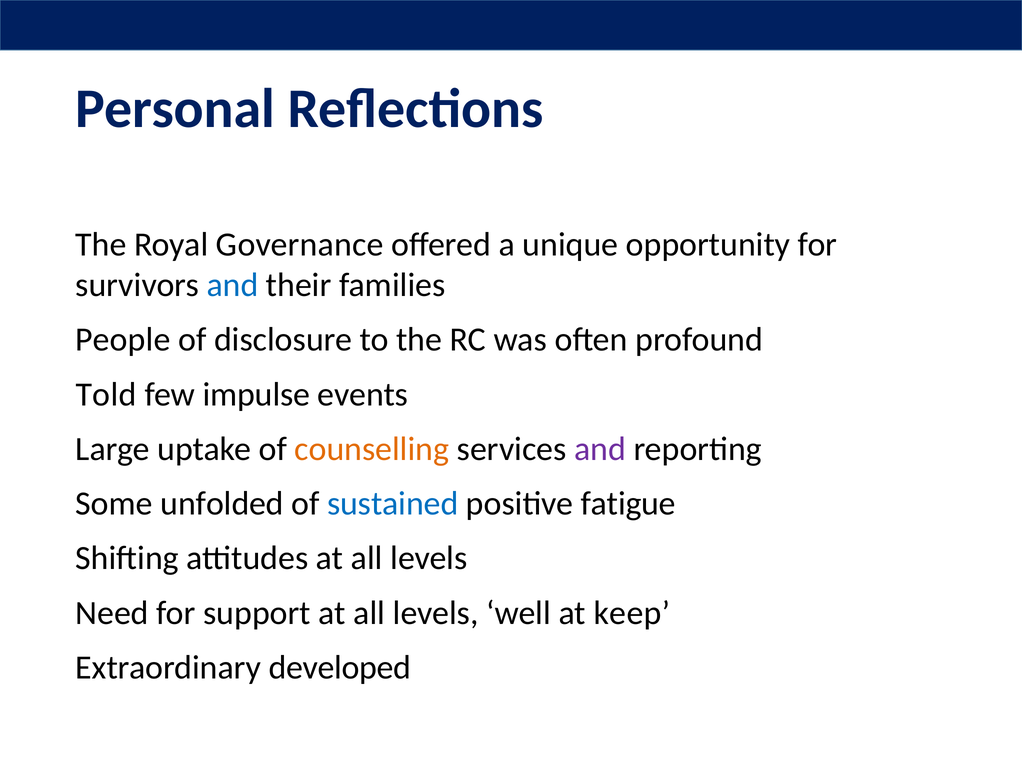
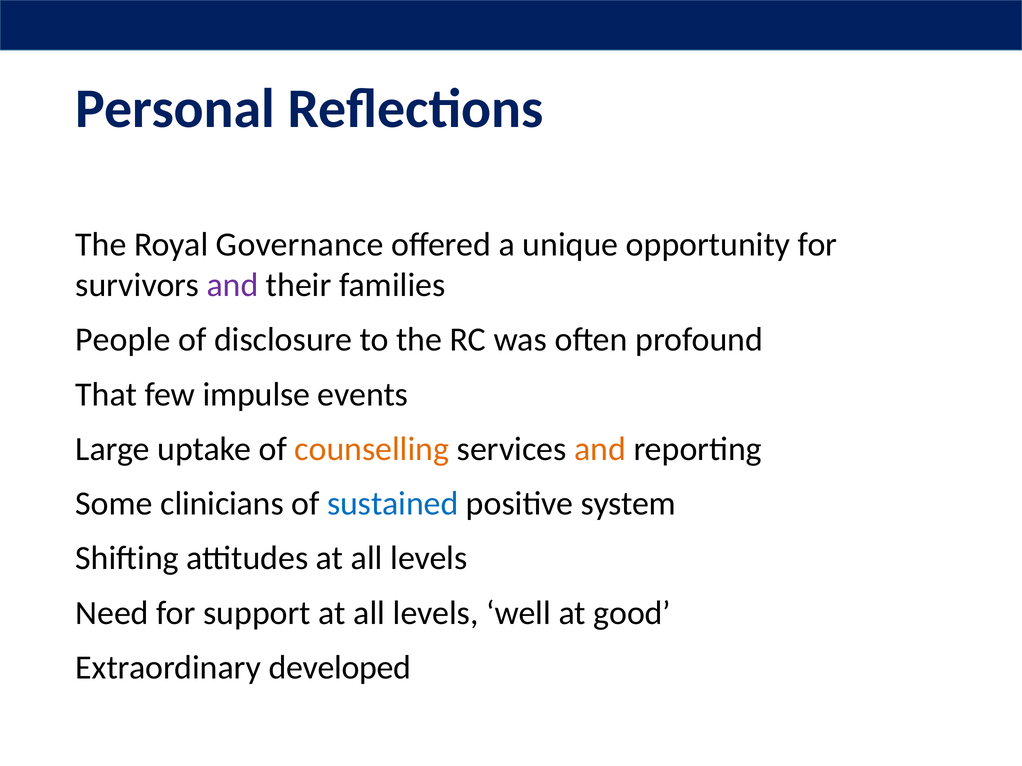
and colour: blue -> purple (232, 285)
Told: Told -> That (106, 395)
and colour: purple -> orange (600, 449)
unfolded: unfolded -> clinicians (222, 504)
fatigue: fatigue -> system (628, 504)
keep: keep -> good (632, 613)
